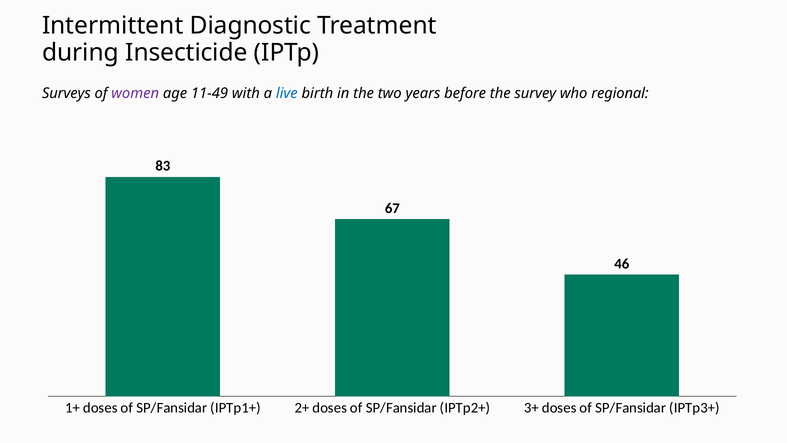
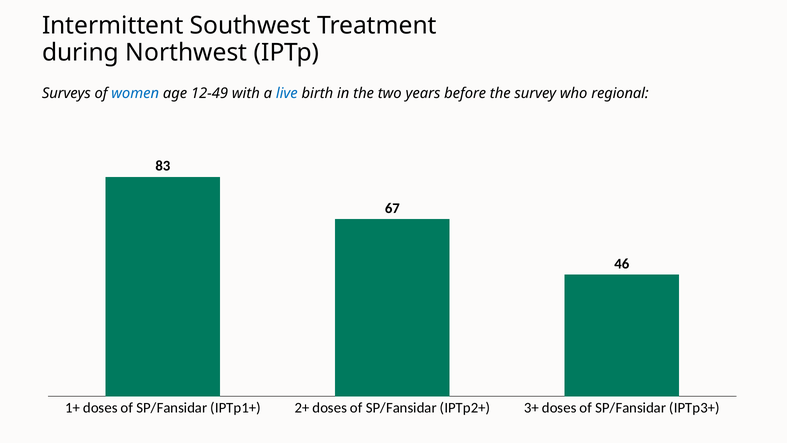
Diagnostic: Diagnostic -> Southwest (250, 26)
Insecticide: Insecticide -> Northwest (186, 52)
women colour: purple -> blue (135, 93)
11-49: 11-49 -> 12-49 (210, 93)
